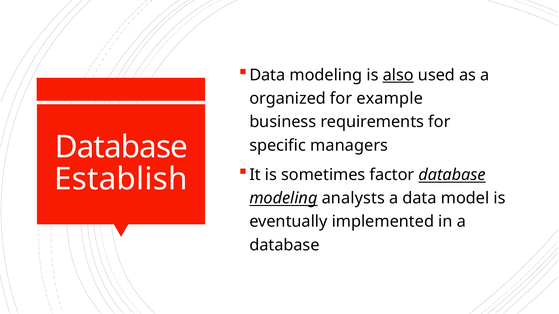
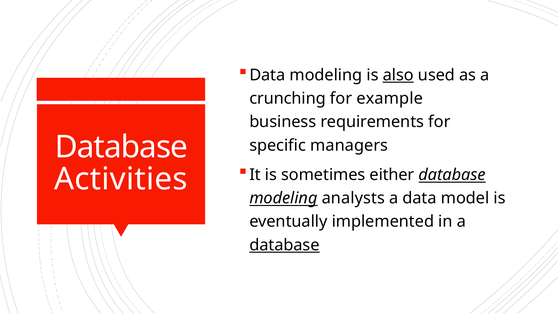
organized: organized -> crunching (288, 99)
factor: factor -> either (392, 175)
Establish: Establish -> Activities (121, 179)
database underline: none -> present (284, 245)
